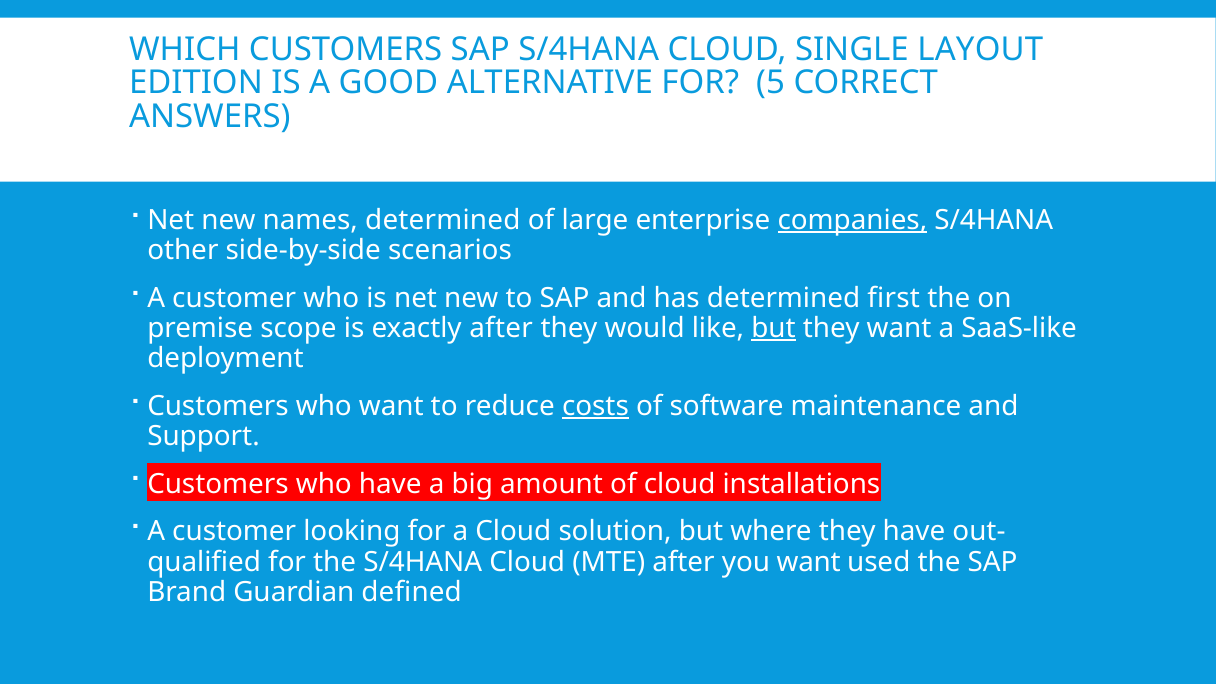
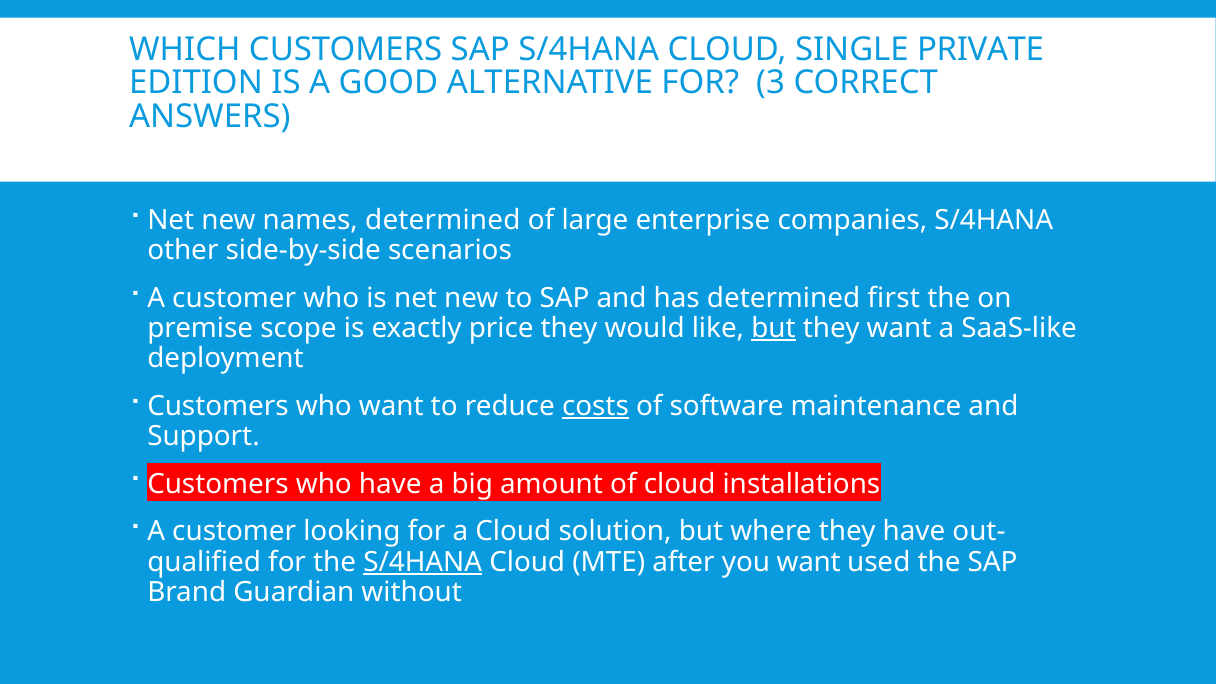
LAYOUT: LAYOUT -> PRIVATE (981, 49)
5: 5 -> 3 (771, 83)
companies underline: present -> none (852, 220)
exactly after: after -> price (501, 328)
S/4HANA underline: none -> present (423, 562)
defined: defined -> without (412, 592)
